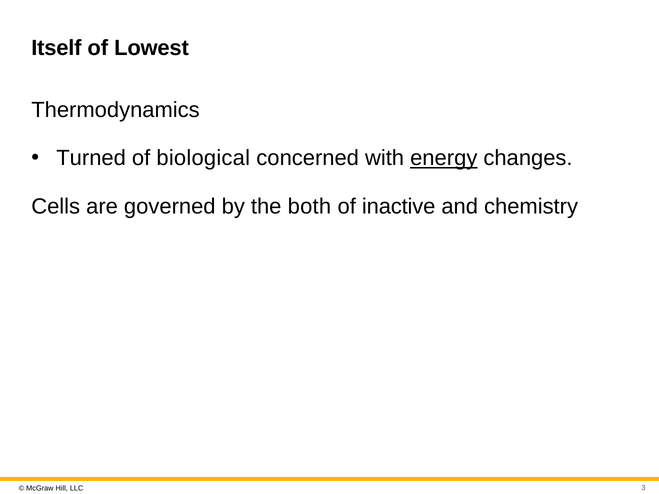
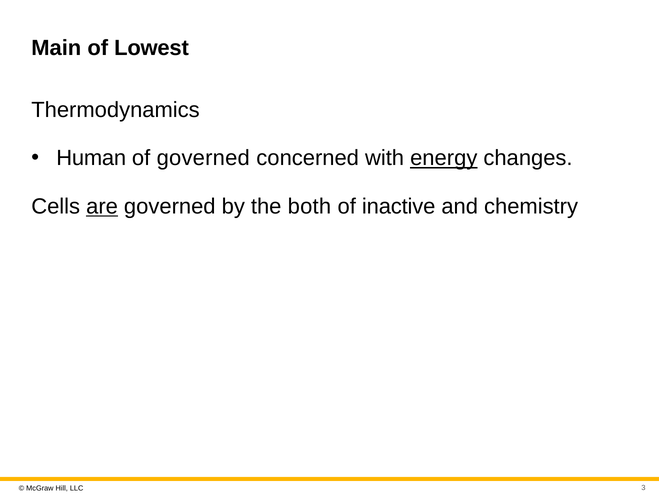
Itself: Itself -> Main (56, 48)
Turned: Turned -> Human (91, 158)
of biological: biological -> governed (203, 158)
are underline: none -> present (102, 207)
